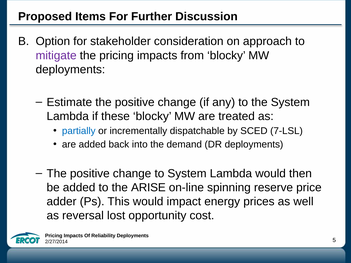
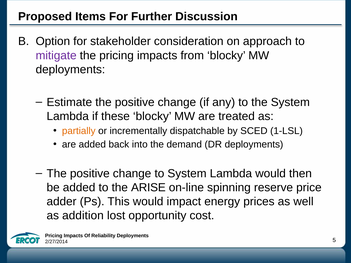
partially colour: blue -> orange (79, 131)
7-LSL: 7-LSL -> 1-LSL (287, 131)
reversal: reversal -> addition (83, 216)
